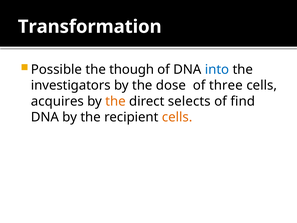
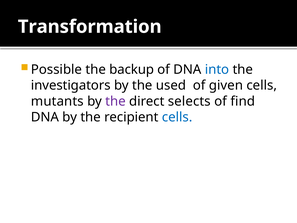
though: though -> backup (132, 69)
dose: dose -> used (171, 85)
three: three -> given (226, 85)
acquires: acquires -> mutants (57, 101)
the colour: orange -> purple (116, 101)
cells colour: orange -> blue (177, 117)
